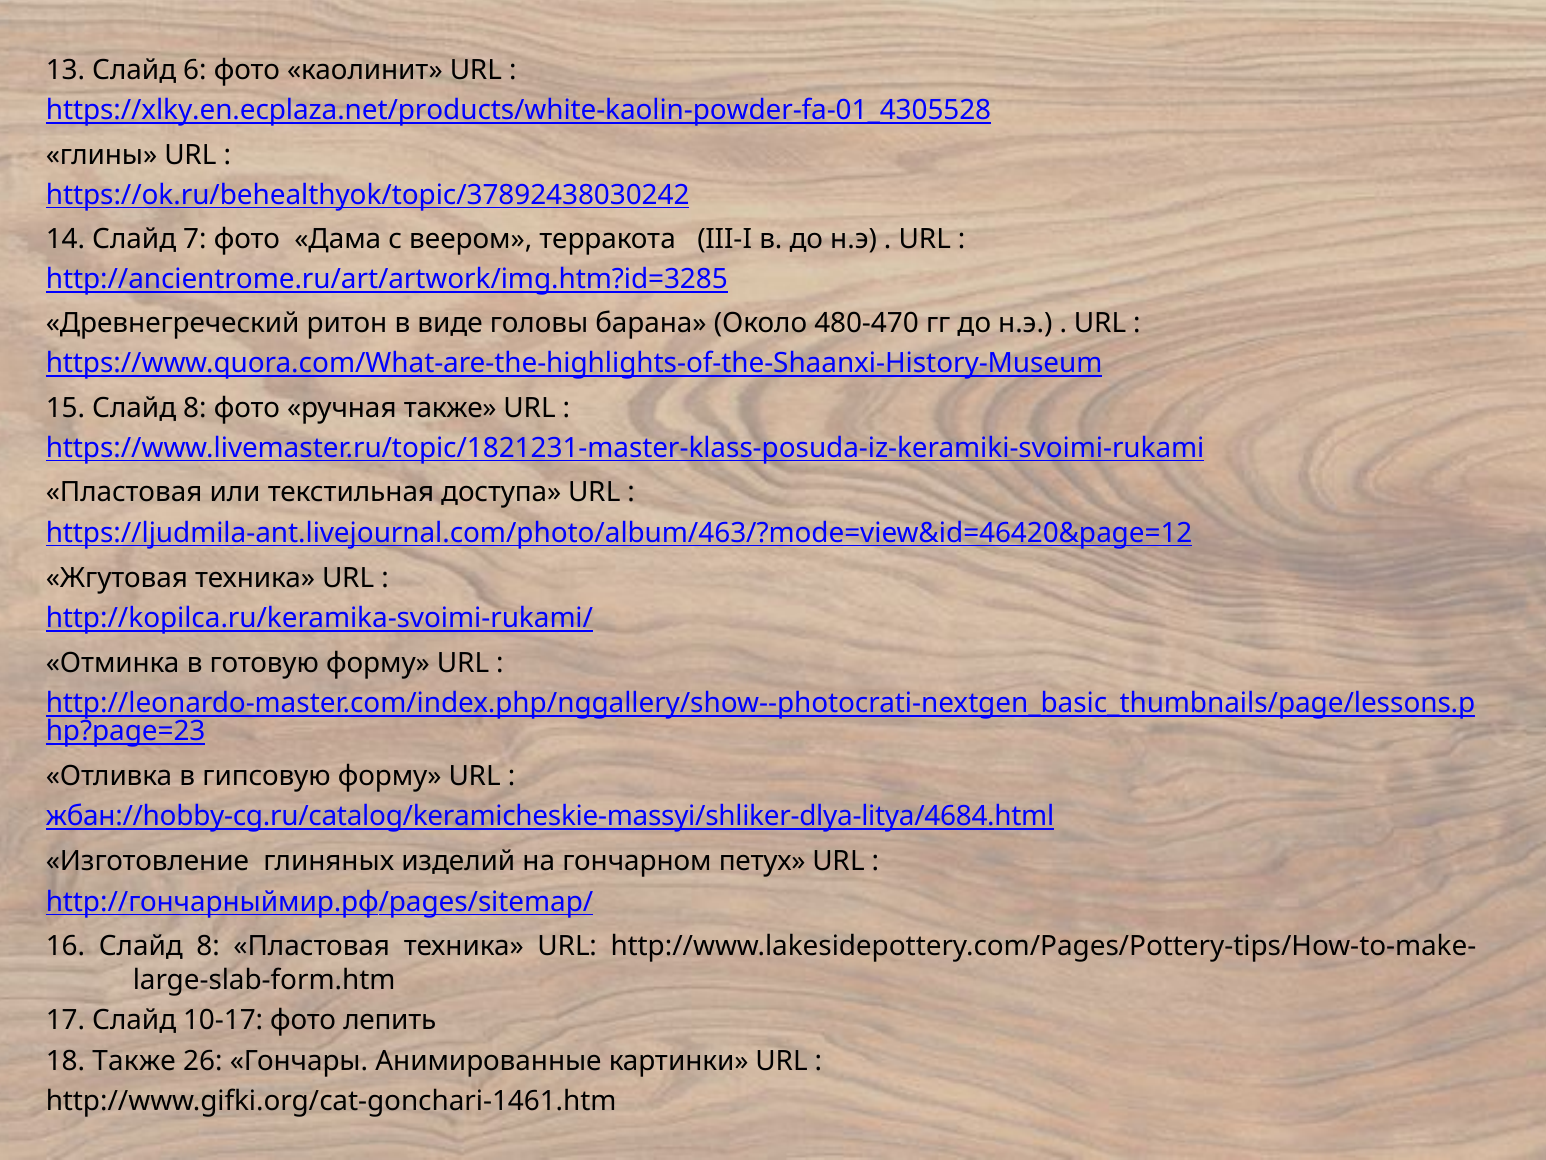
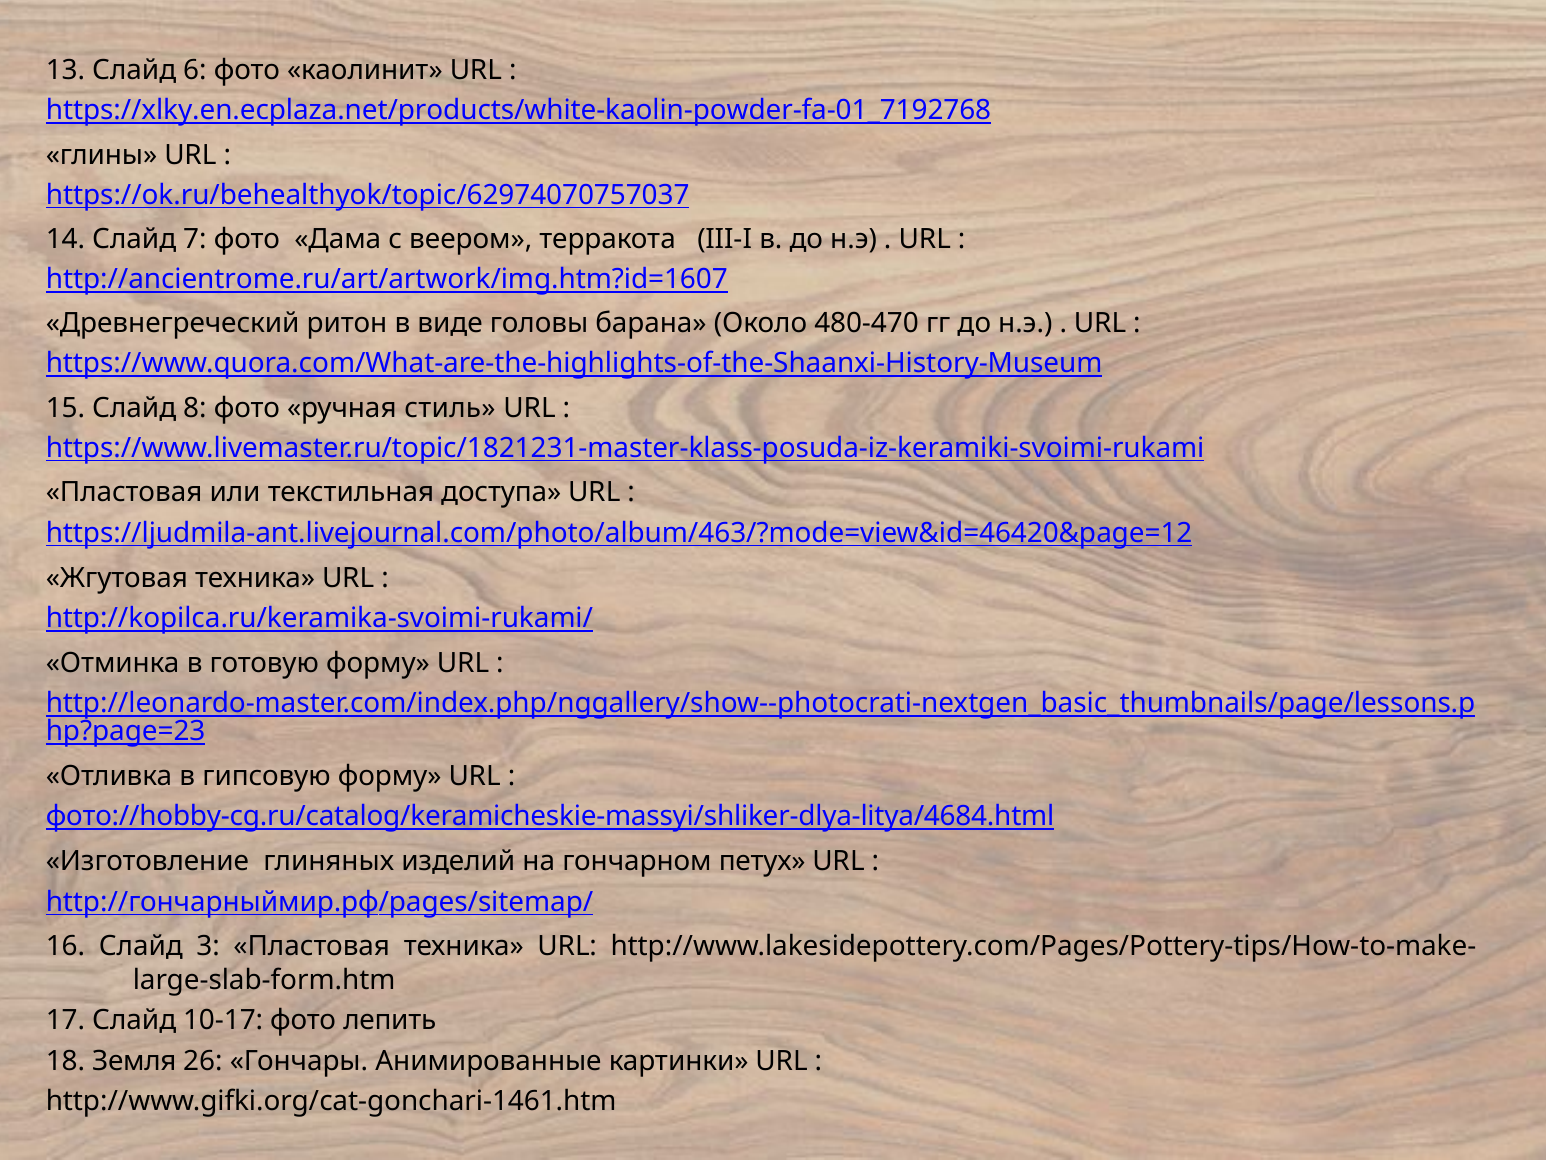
https://xlky.en.ecplaza.net/products/white-kaolin-powder-fa-01_4305528: https://xlky.en.ecplaza.net/products/white-kaolin-powder-fa-01_4305528 -> https://xlky.en.ecplaza.net/products/white-kaolin-powder-fa-01_7192768 (519, 111)
https://ok.ru/behealthyok/topic/37892438030242: https://ok.ru/behealthyok/topic/37892438030242 -> https://ok.ru/behealthyok/topic/62974070757037 (368, 195)
http://ancientrome.ru/art/artwork/img.htm?id=3285: http://ancientrome.ru/art/artwork/img.htm?id=3285 -> http://ancientrome.ru/art/artwork/img.htm?id=1607 (387, 279)
ручная также: также -> стиль (450, 408)
жбан://hobby-cg.ru/catalog/keramicheskie-massyi/shliker-dlya-litya/4684.html: жбан://hobby-cg.ru/catalog/keramicheskie-massyi/shliker-dlya-litya/4684.html -> фото://hobby-cg.ru/catalog/keramicheskie-massyi/shliker-dlya-litya/4684.html (550, 816)
16 Слайд 8: 8 -> 3 (208, 946)
18 Также: Также -> Земля (134, 1061)
